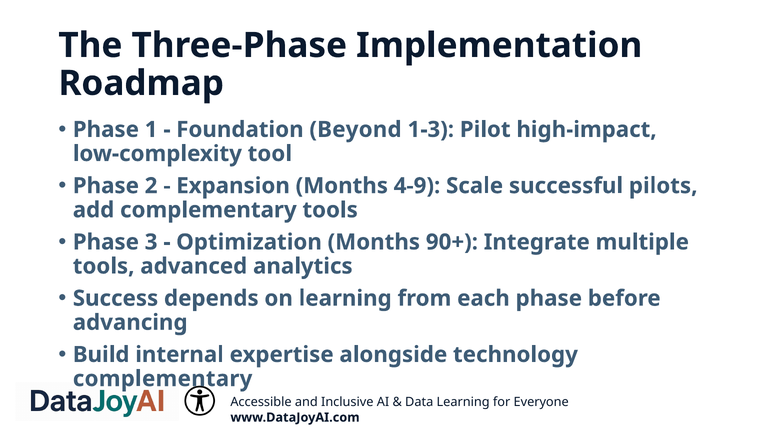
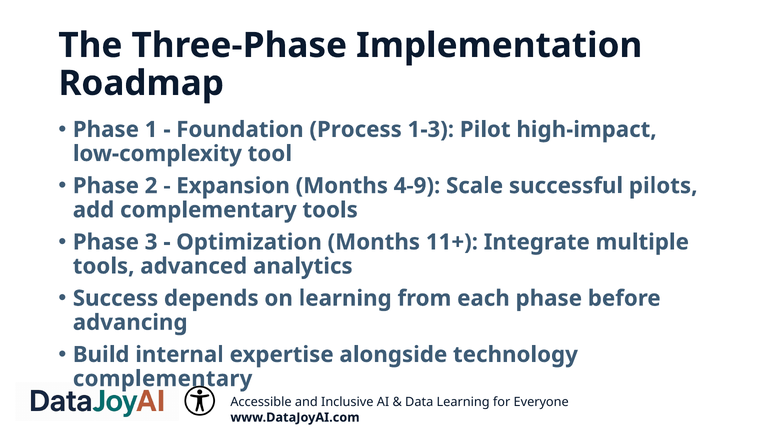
Beyond: Beyond -> Process (356, 130)
90+: 90+ -> 11+ (452, 242)
